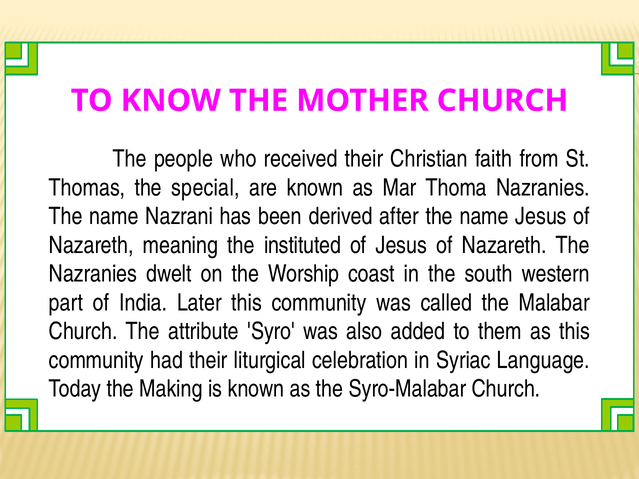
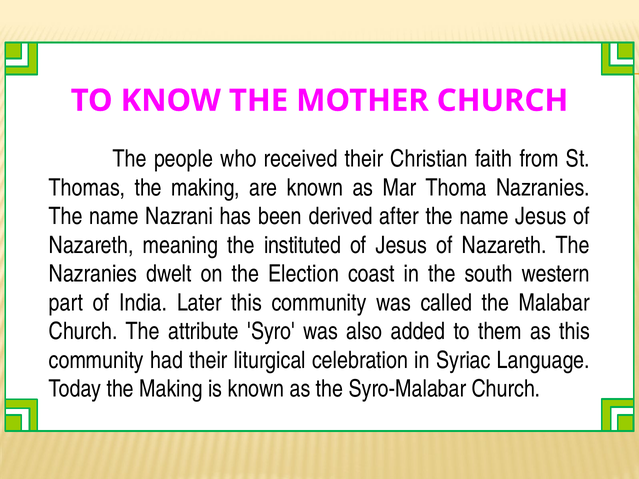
Thomas the special: special -> making (206, 188)
Worship: Worship -> Election (304, 274)
